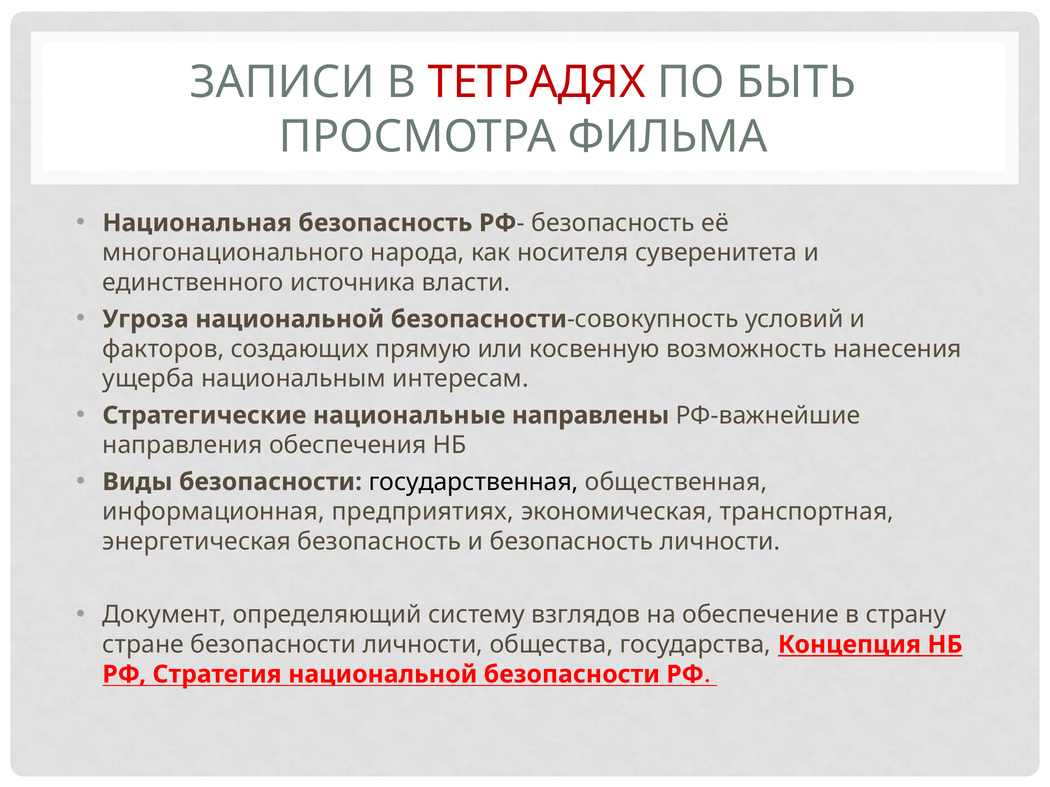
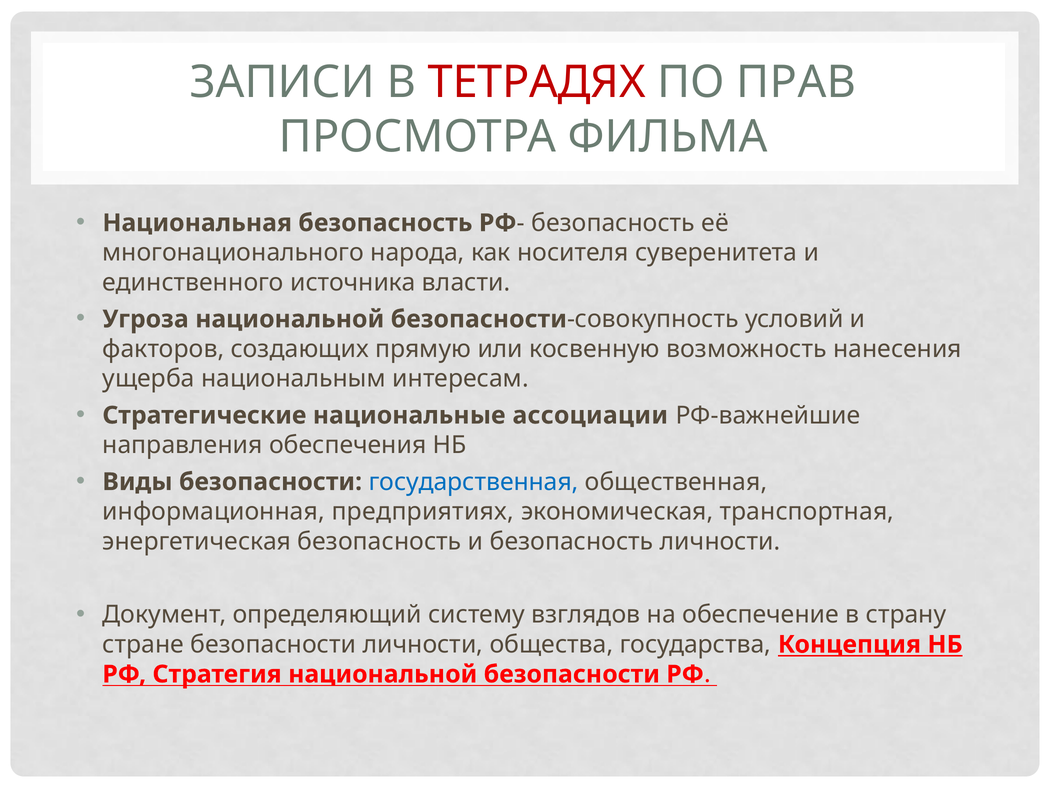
БЫТЬ: БЫТЬ -> ПРАВ (796, 83)
направлены: направлены -> ассоциации (590, 416)
государственная colour: black -> blue (474, 482)
